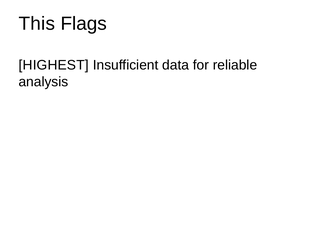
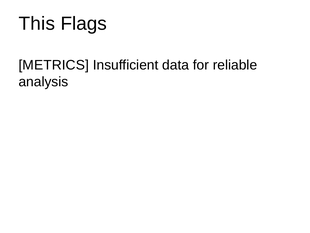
HIGHEST: HIGHEST -> METRICS (54, 65)
